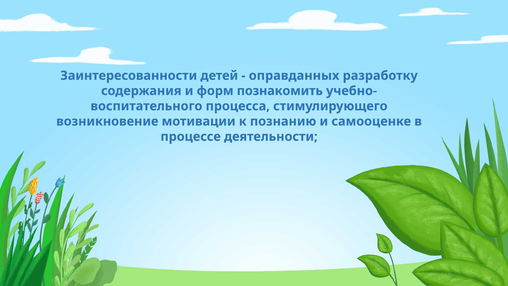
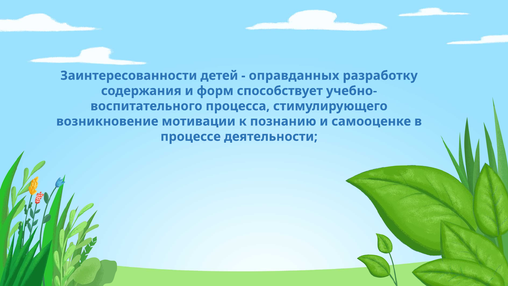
познакомить: познакомить -> способствует (280, 91)
